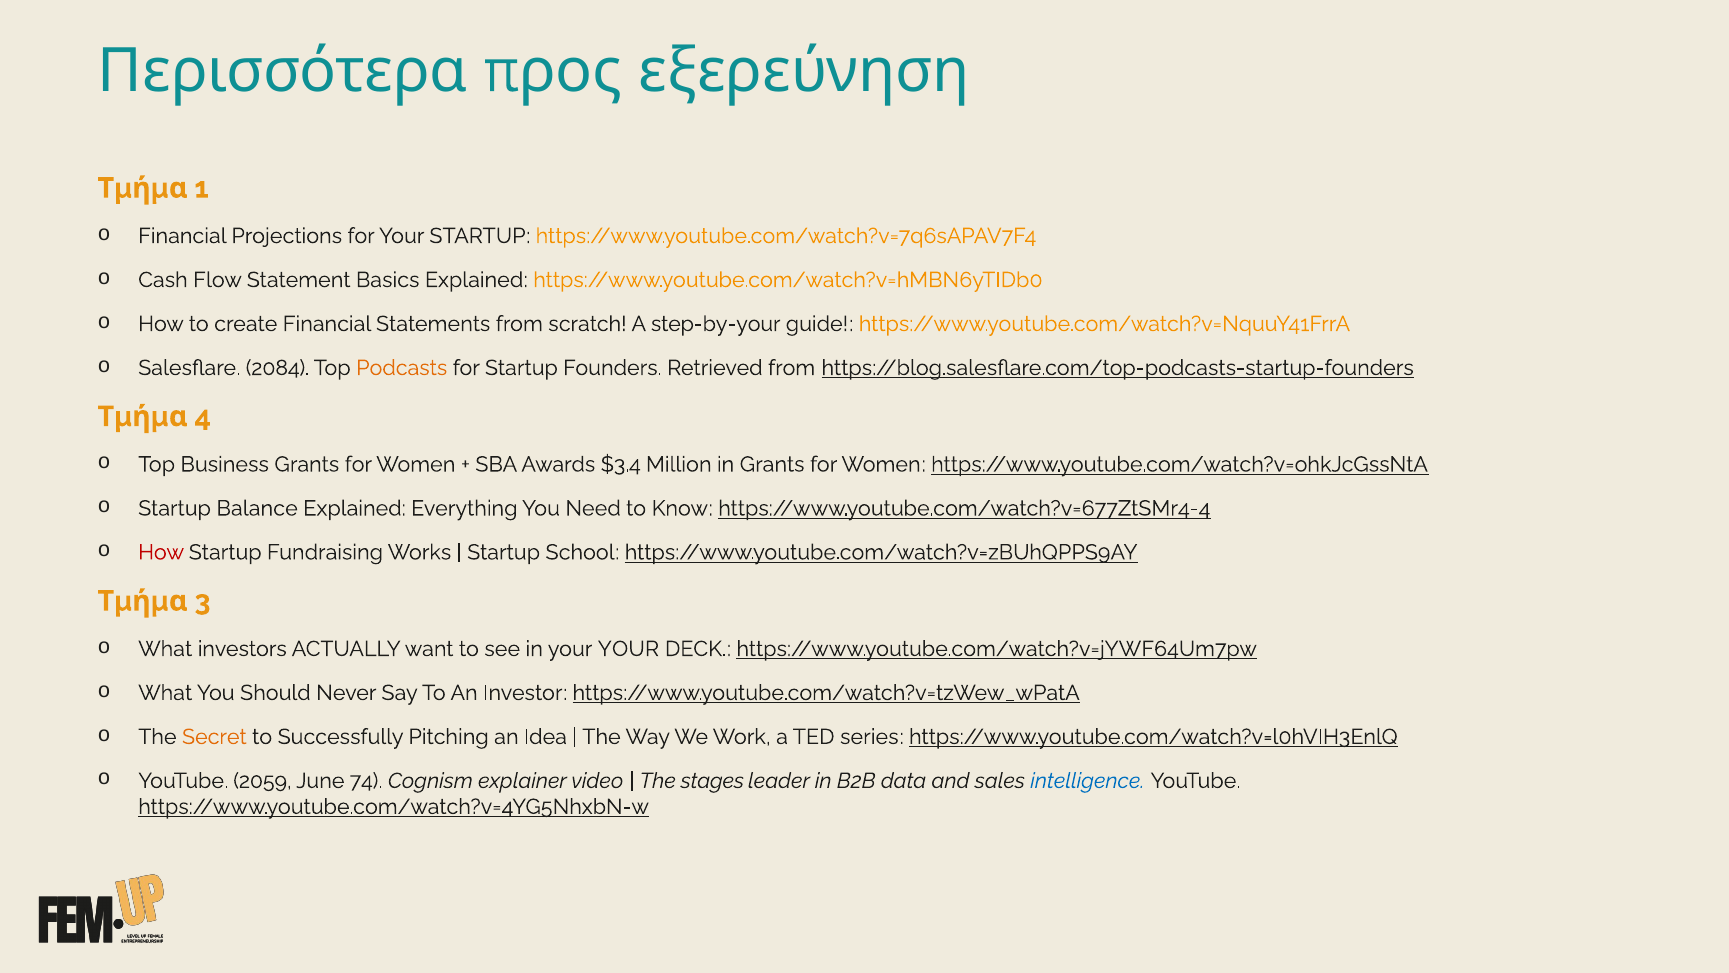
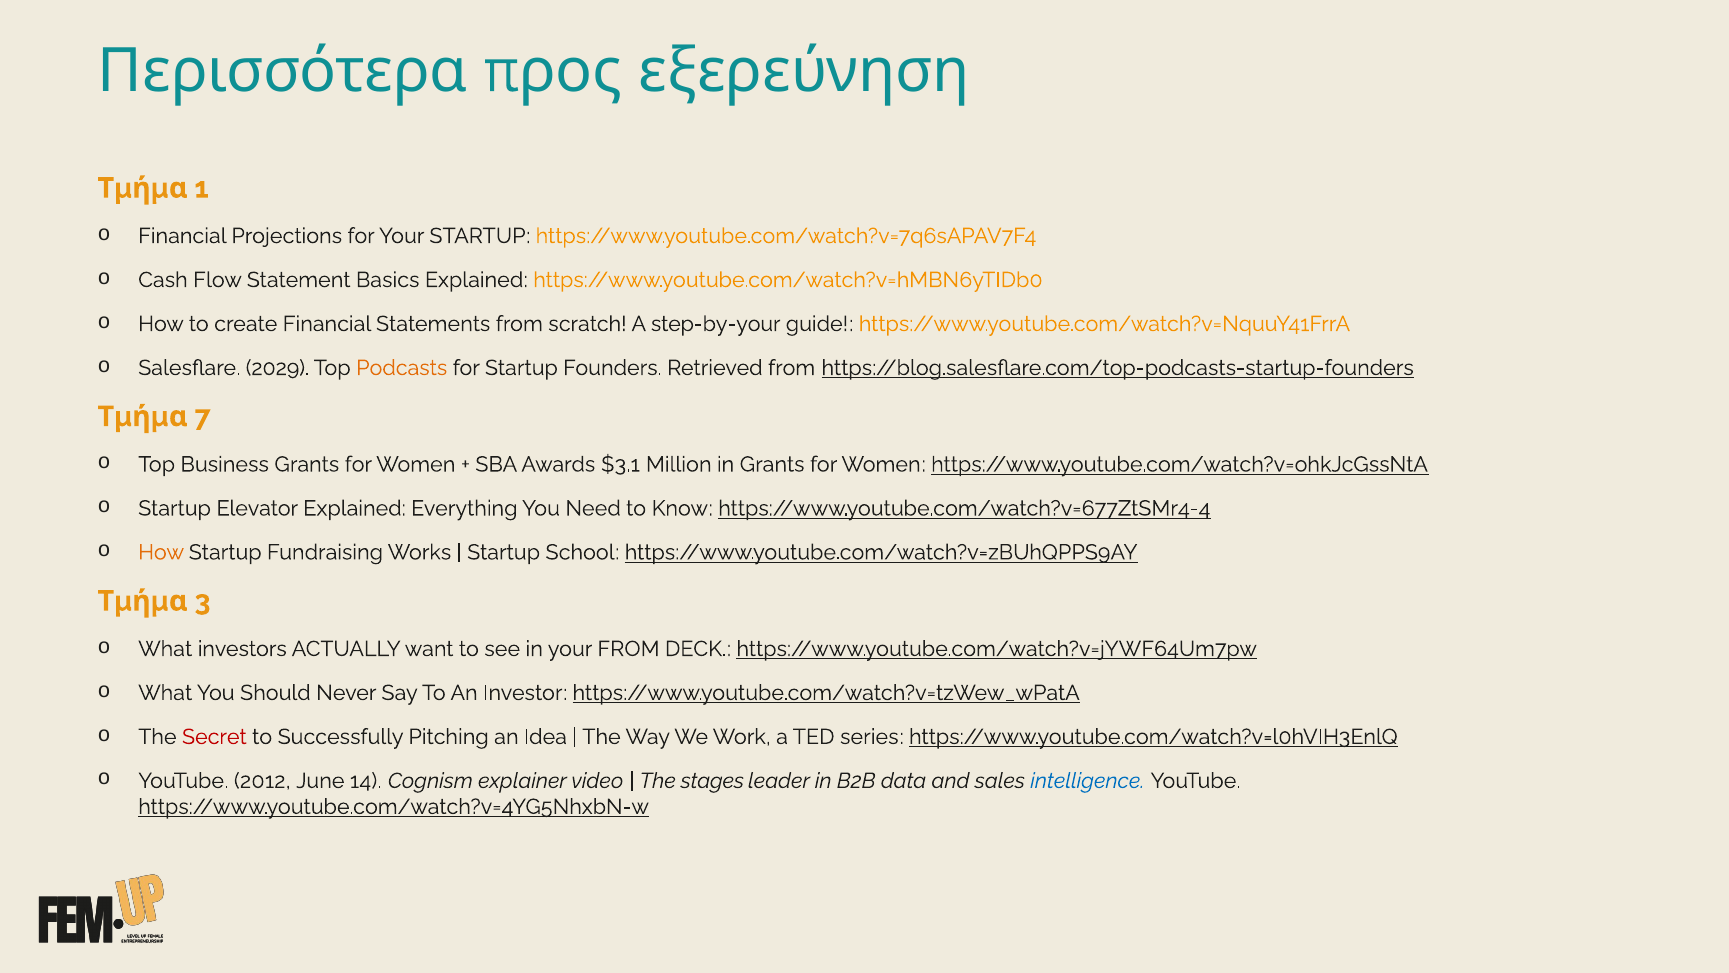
2084: 2084 -> 2029 (277, 368)
4: 4 -> 7 (203, 416)
$3.4: $3.4 -> $3.1 (620, 464)
Balance: Balance -> Elevator (257, 508)
How colour: red -> orange (161, 552)
your YOUR: YOUR -> FROM (629, 649)
Secret colour: orange -> red (214, 737)
2059: 2059 -> 2012 (262, 780)
74: 74 -> 14 (366, 780)
